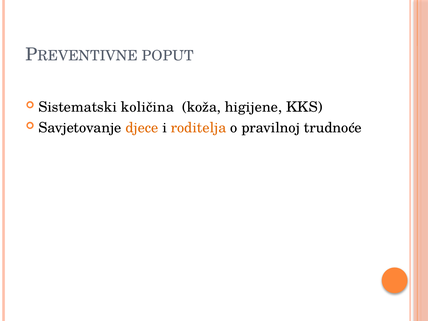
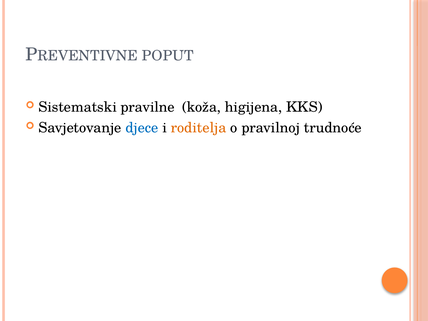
količina: količina -> pravilne (148, 107)
higijene: higijene -> higijena (253, 107)
djece colour: orange -> blue (142, 128)
